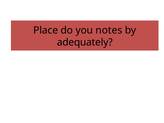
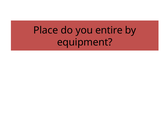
notes: notes -> entire (109, 30)
adequately: adequately -> equipment (85, 42)
